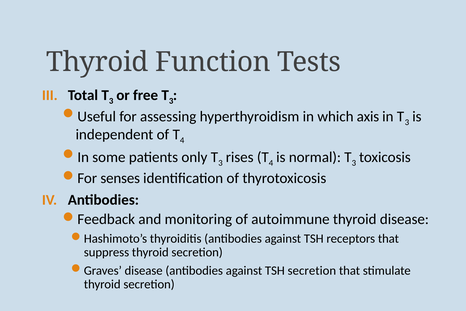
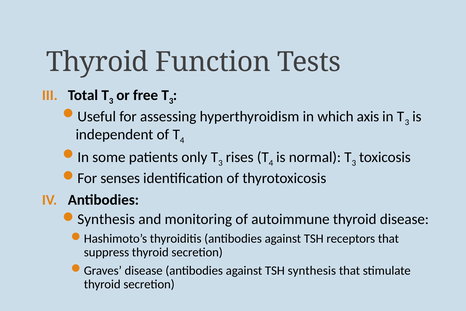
Feedback: Feedback -> Synthesis (106, 219)
TSH secretion: secretion -> synthesis (312, 270)
